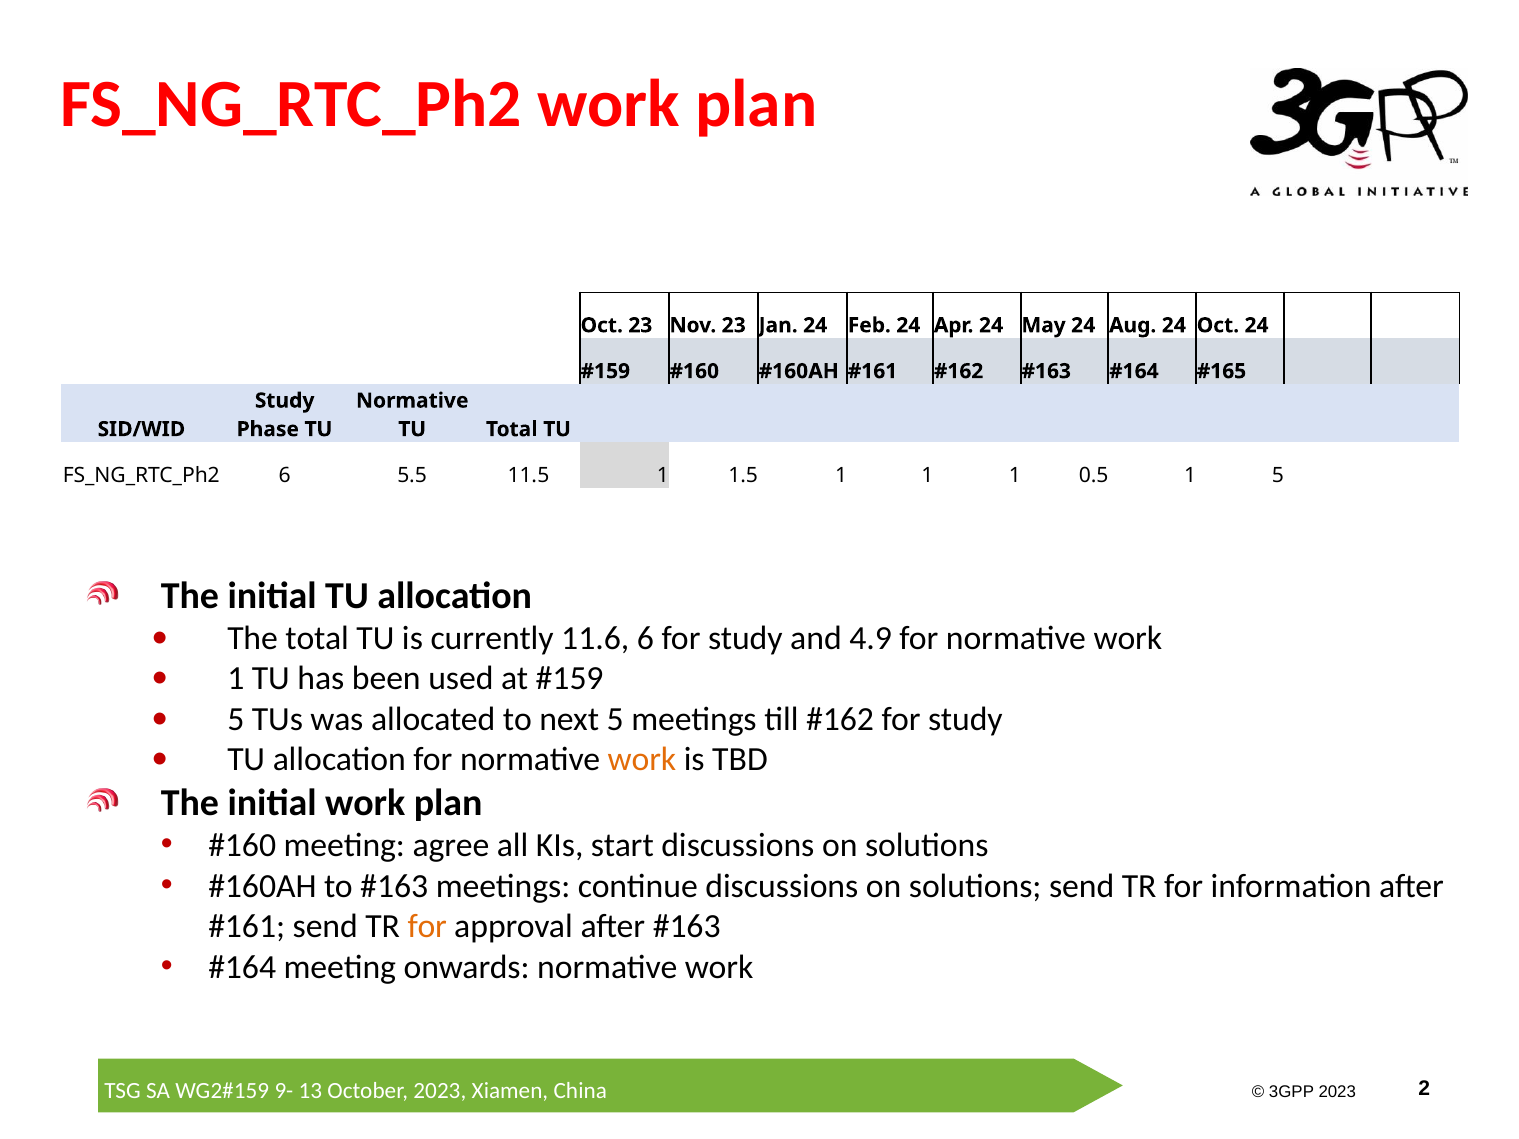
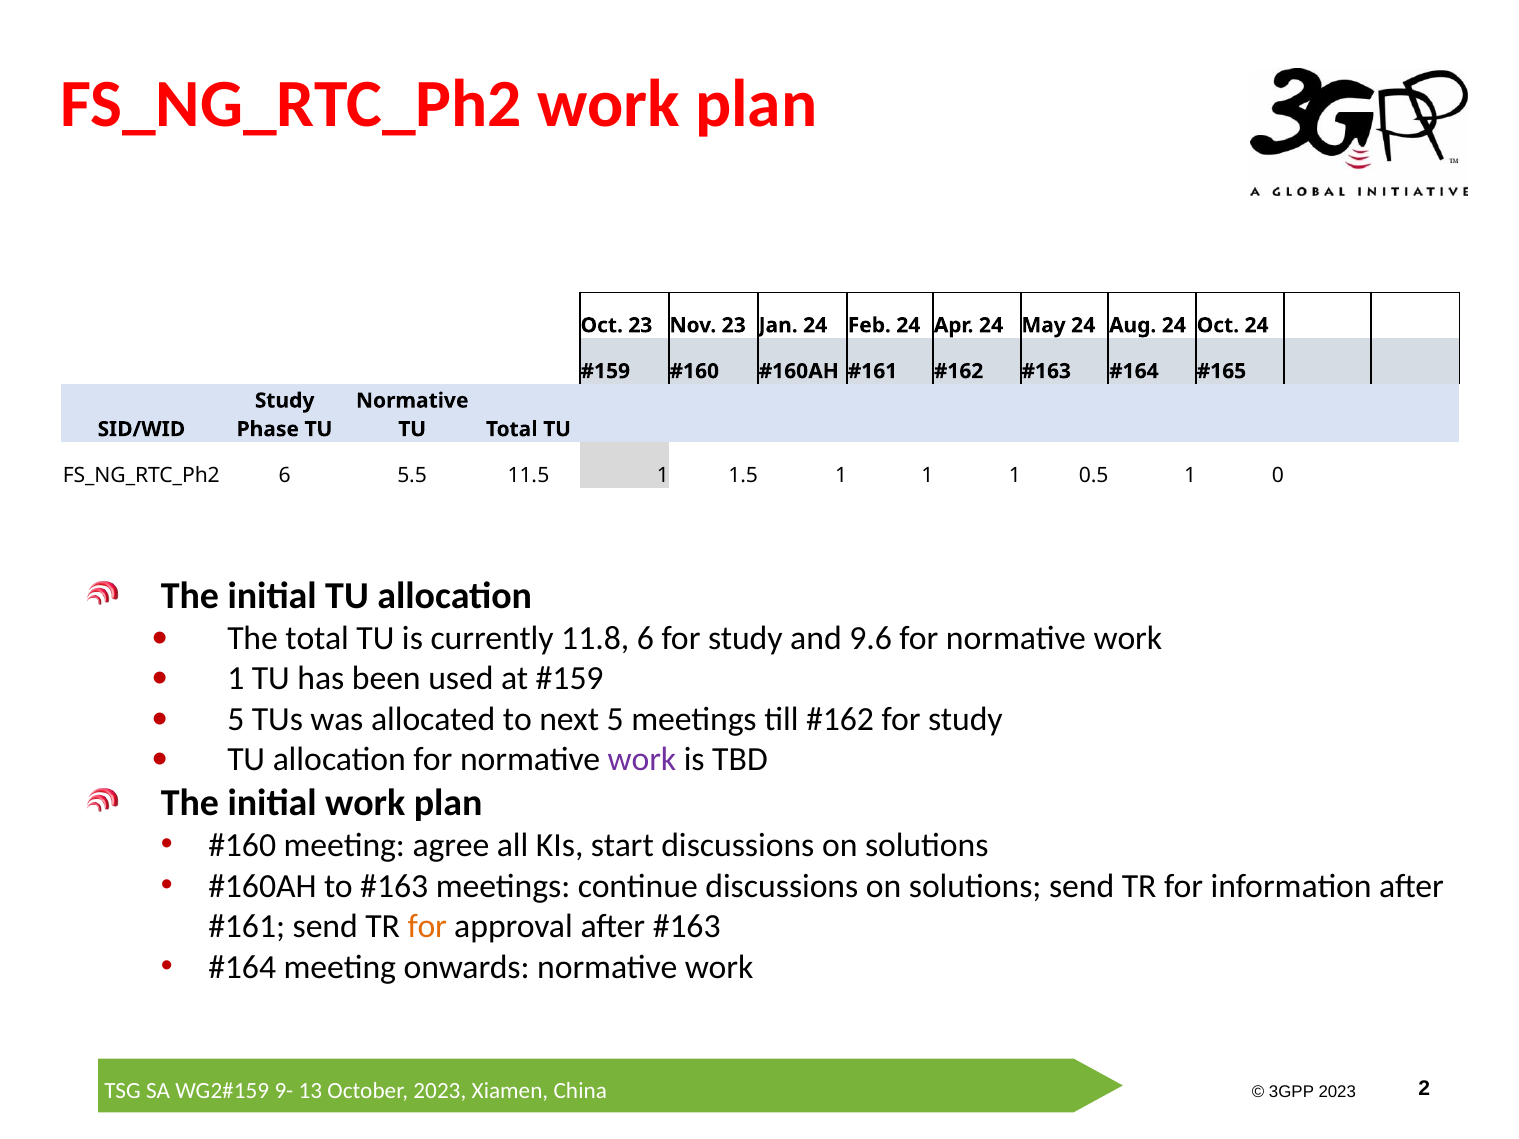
1 5: 5 -> 0 (1278, 475)
11.6: 11.6 -> 11.8 (595, 638)
4.9: 4.9 -> 9.6 (871, 638)
work colour: orange -> purple (642, 760)
